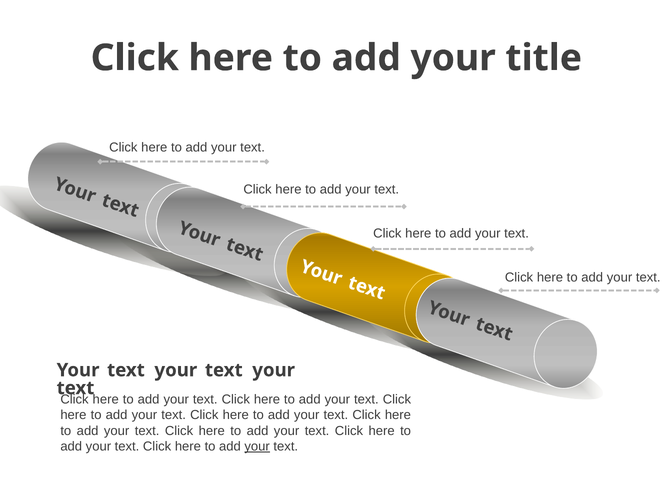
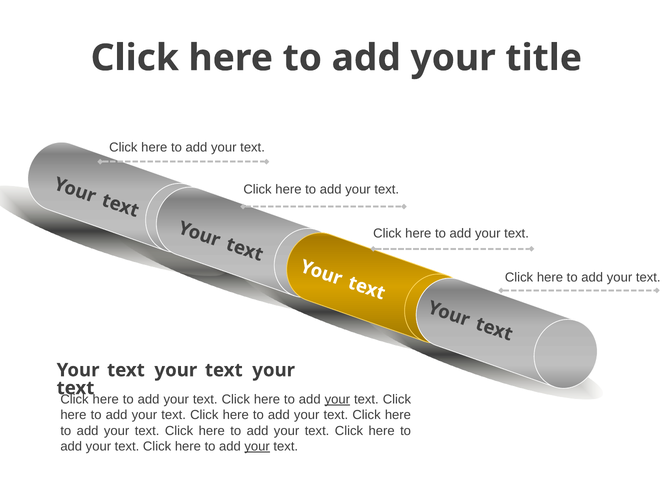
your underline: none -> present (337, 399)
